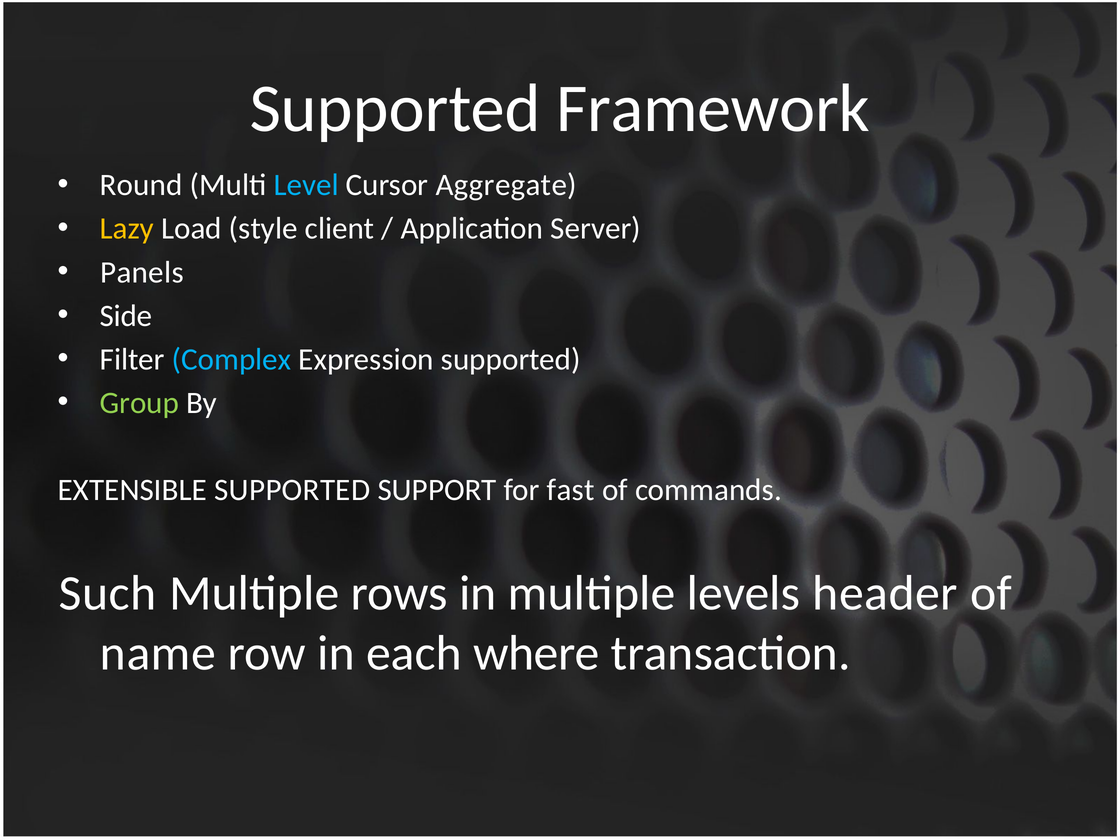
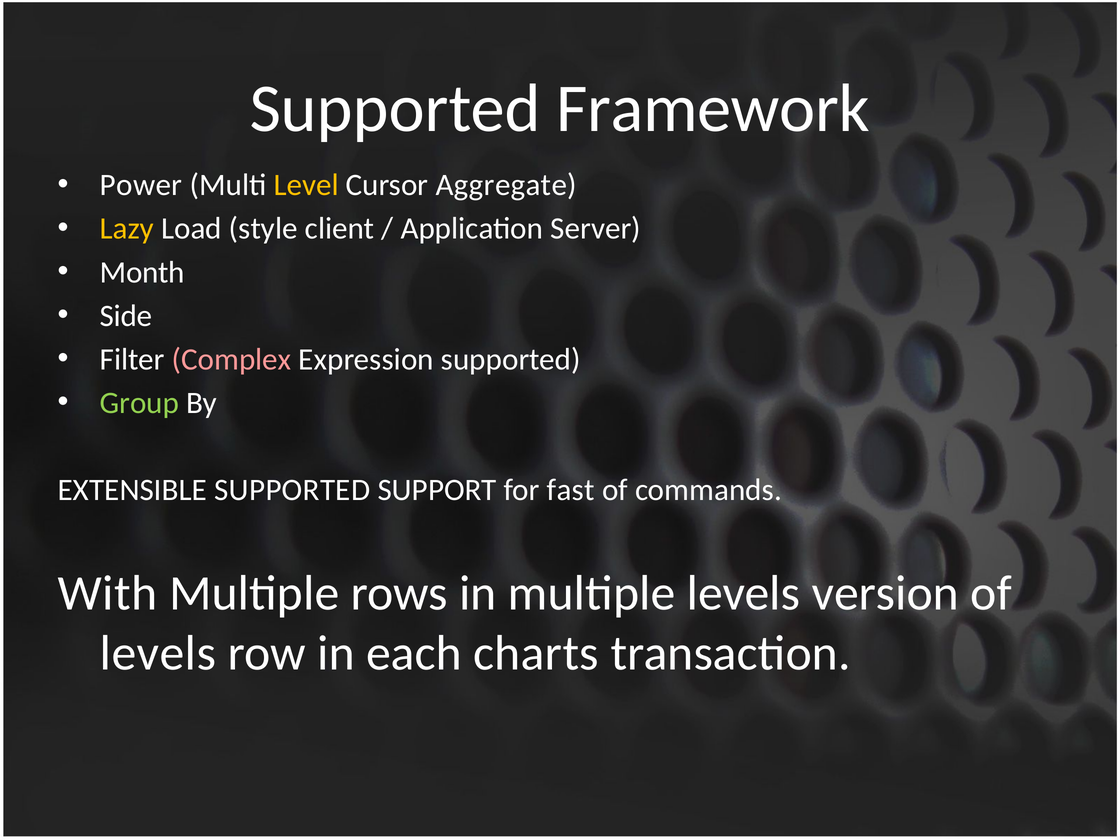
Round: Round -> Power (141, 185)
Level colour: light blue -> yellow (306, 185)
Panels: Panels -> Month (142, 272)
Complex colour: light blue -> pink (232, 359)
Such: Such -> With (108, 593)
header: header -> version (885, 593)
name: name -> levels (158, 653)
where: where -> charts (536, 653)
